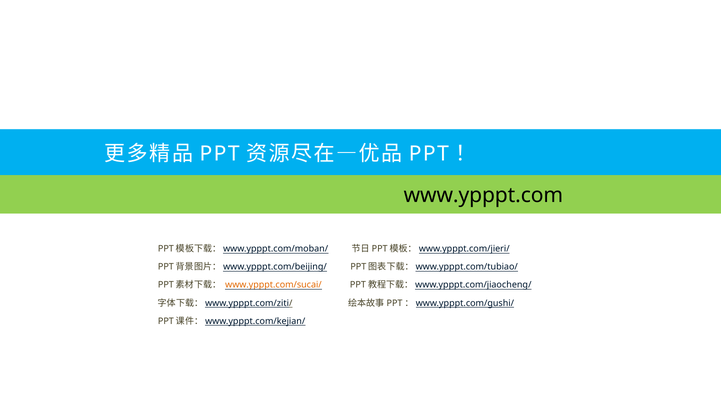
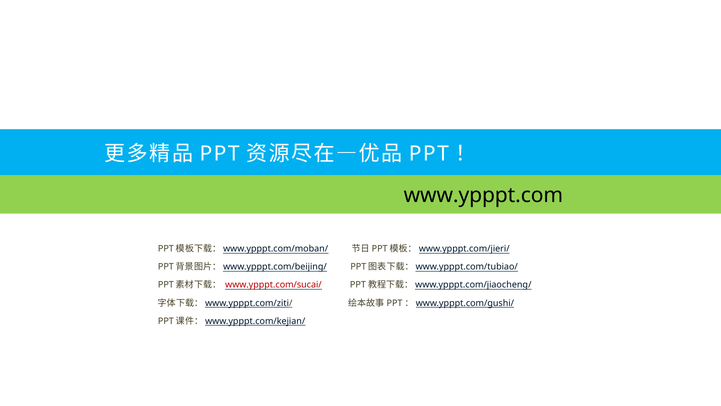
www.ypppt.com/sucai/ colour: orange -> red (273, 285)
